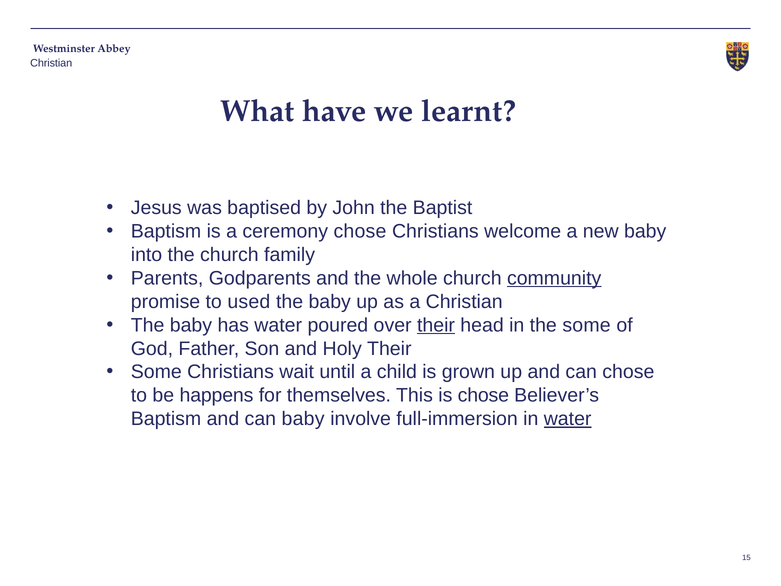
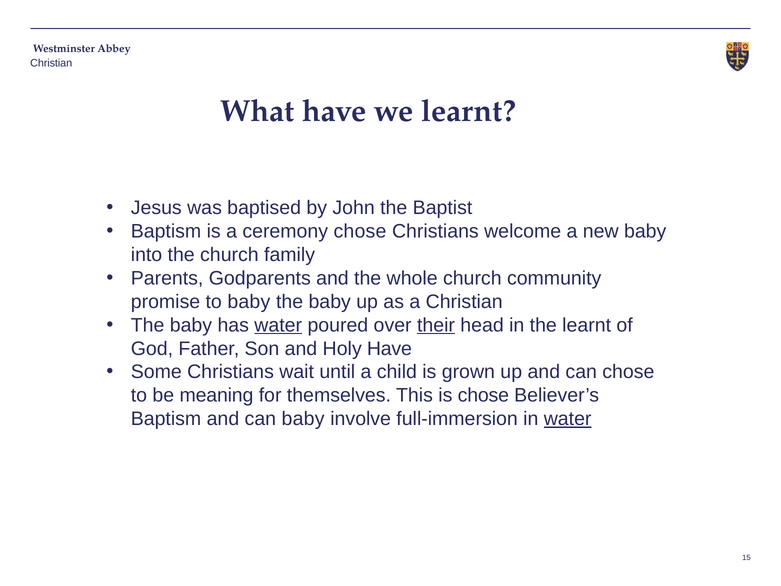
community underline: present -> none (554, 278)
to used: used -> baby (249, 302)
water underline: none -> present (278, 325)
the some: some -> learnt (587, 325)
Holy Their: Their -> Have (389, 348)
happens: happens -> meaning (216, 395)
